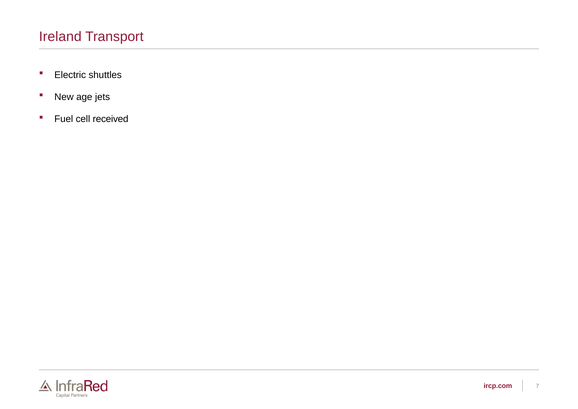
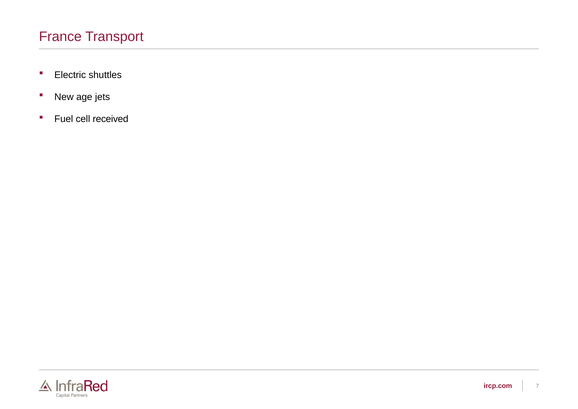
Ireland: Ireland -> France (60, 36)
